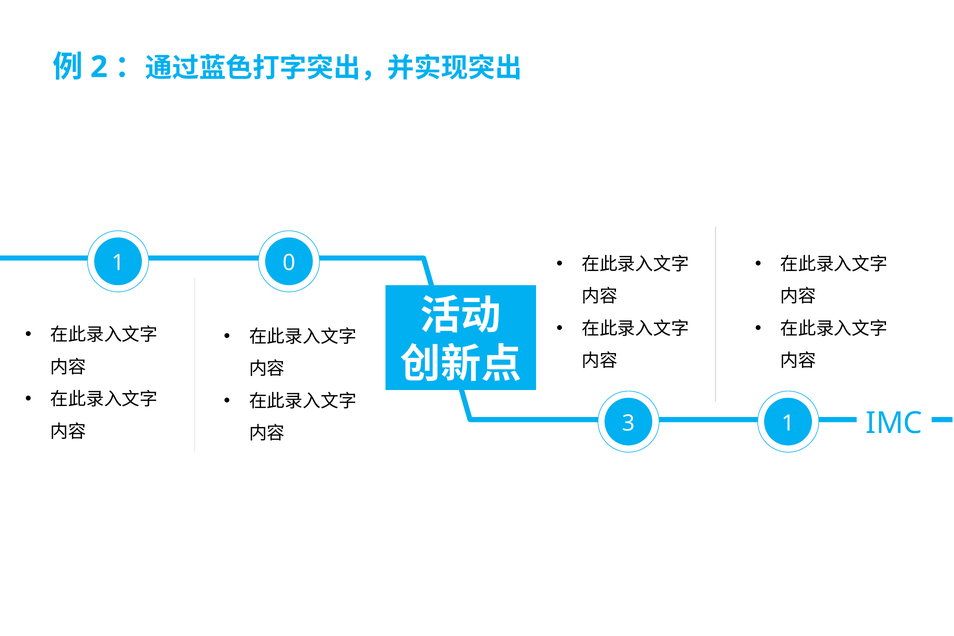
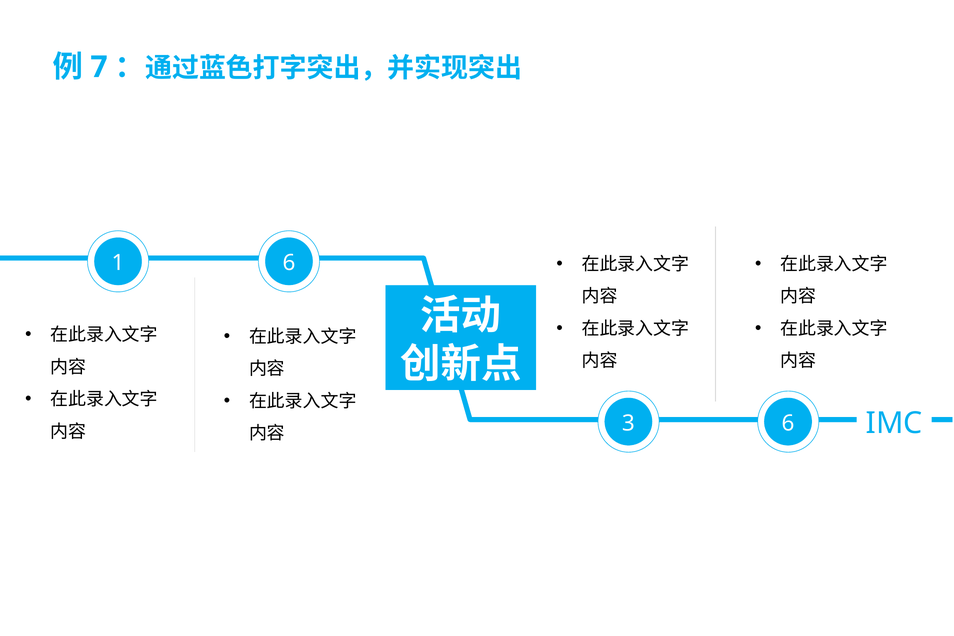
2: 2 -> 7 (99, 67)
1 0: 0 -> 6 (289, 263)
3 1: 1 -> 6 (788, 423)
